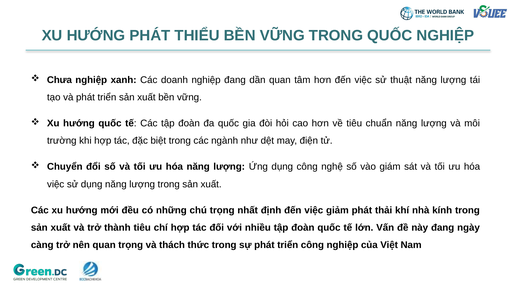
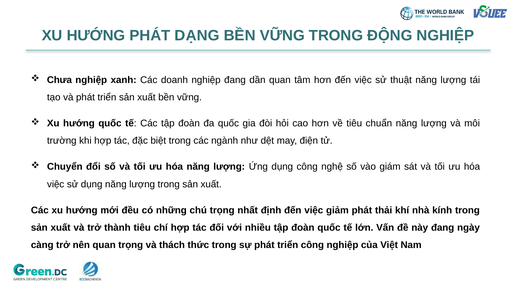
THIỂU: THIỂU -> DẠNG (197, 35)
TRONG QUỐC: QUỐC -> ĐỘNG (390, 35)
